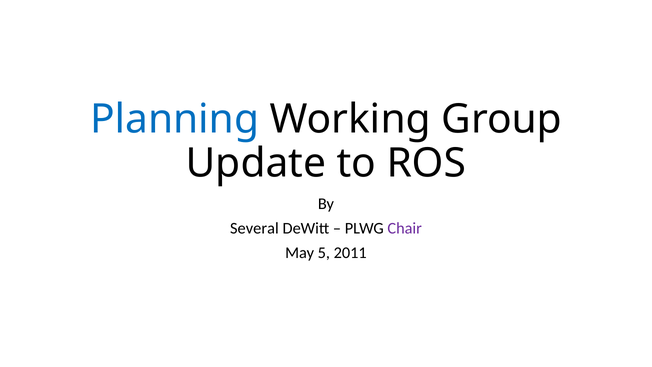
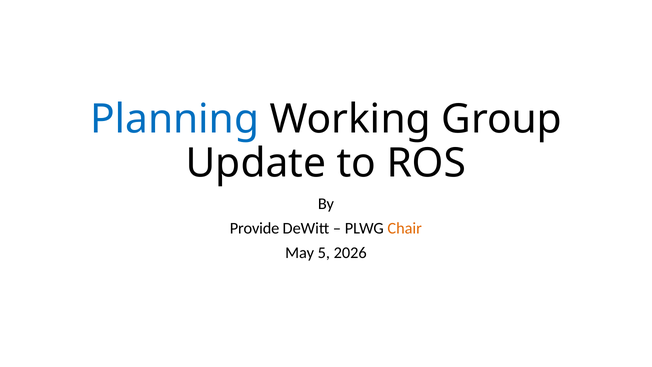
Several: Several -> Provide (255, 228)
Chair colour: purple -> orange (405, 228)
2011: 2011 -> 2026 (350, 253)
